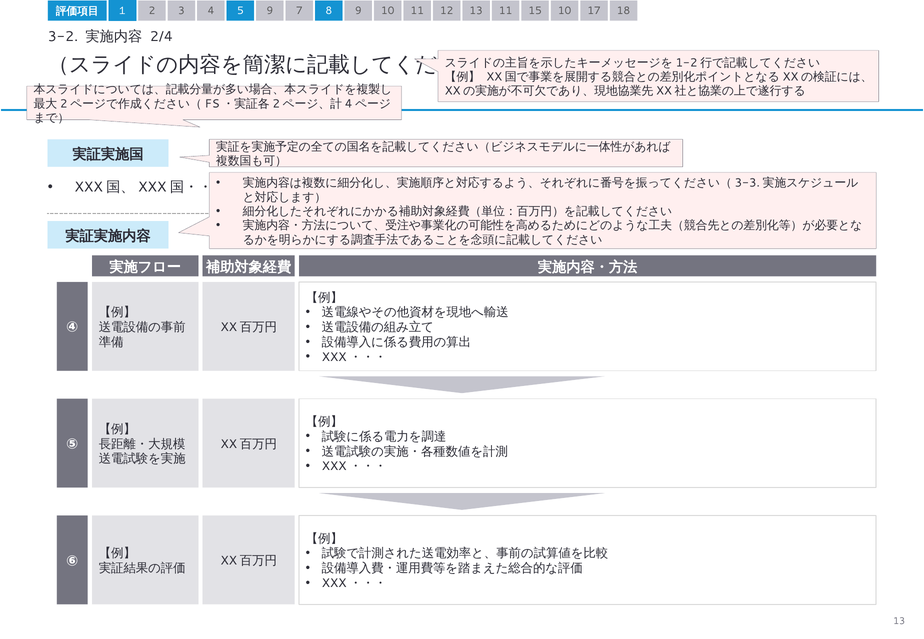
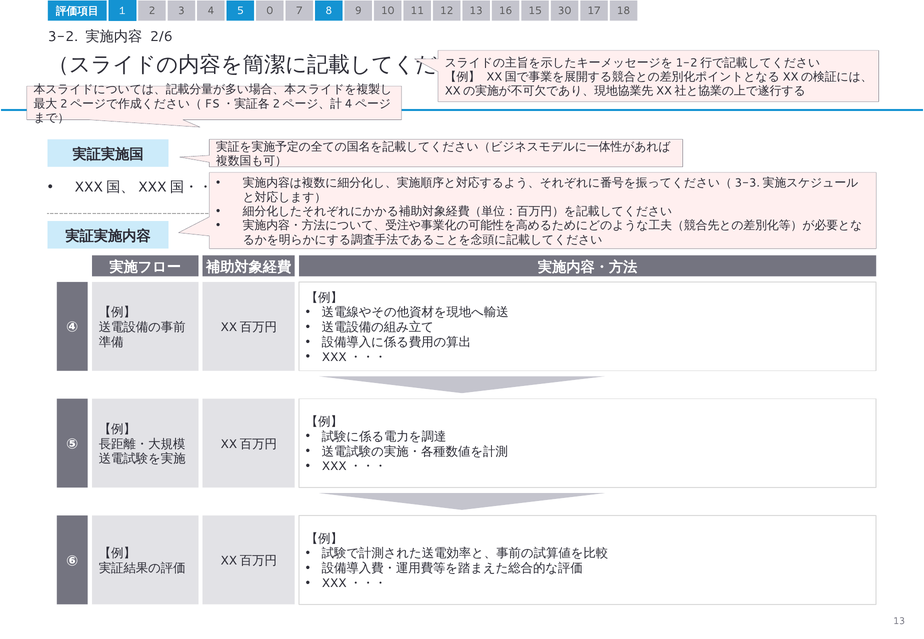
5 9: 9 -> 0 (270, 11)
13 11: 11 -> 16 (506, 11)
15 10: 10 -> 30 (565, 11)
2/4: 2/4 -> 2/6 (161, 37)
